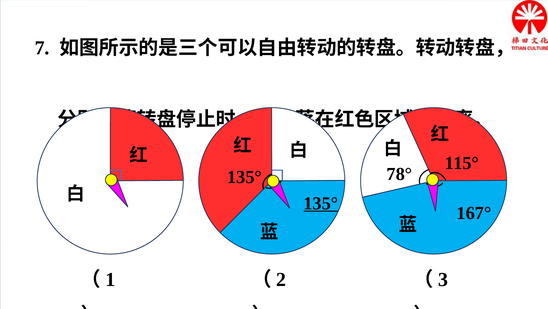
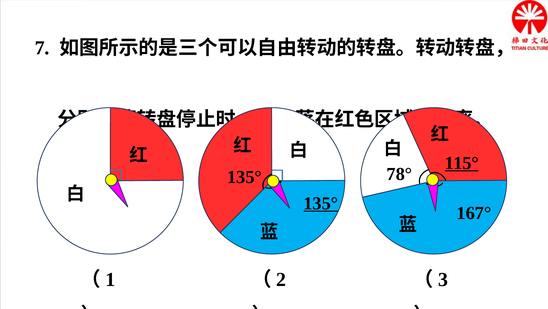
115° underline: none -> present (462, 163)
